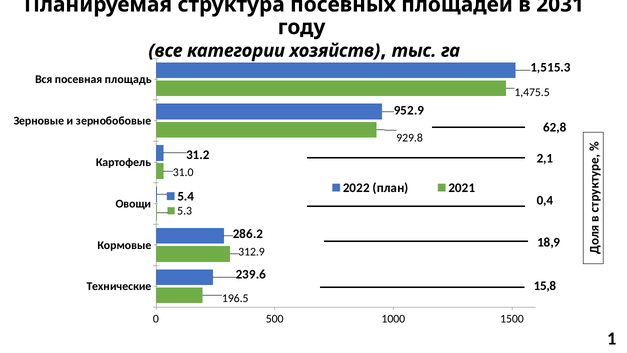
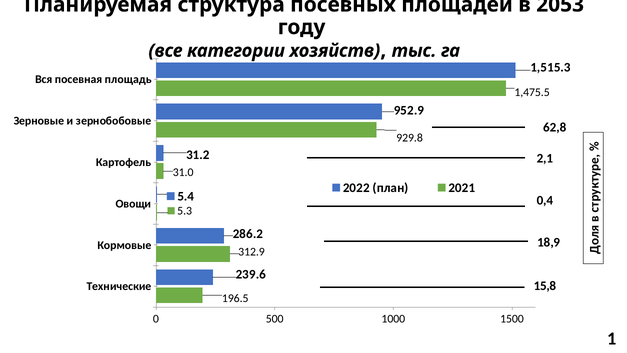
2031: 2031 -> 2053 (560, 5)
